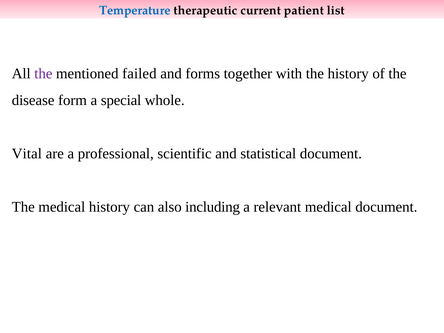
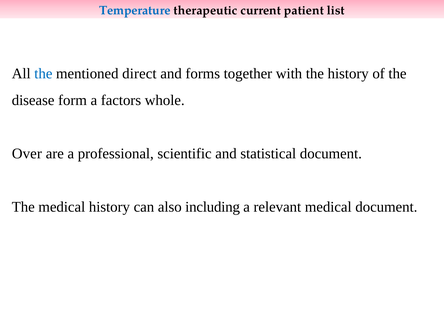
the colour: purple -> blue (43, 74)
failed: failed -> direct (139, 74)
special: special -> factors (121, 100)
Vital: Vital -> Over (27, 154)
